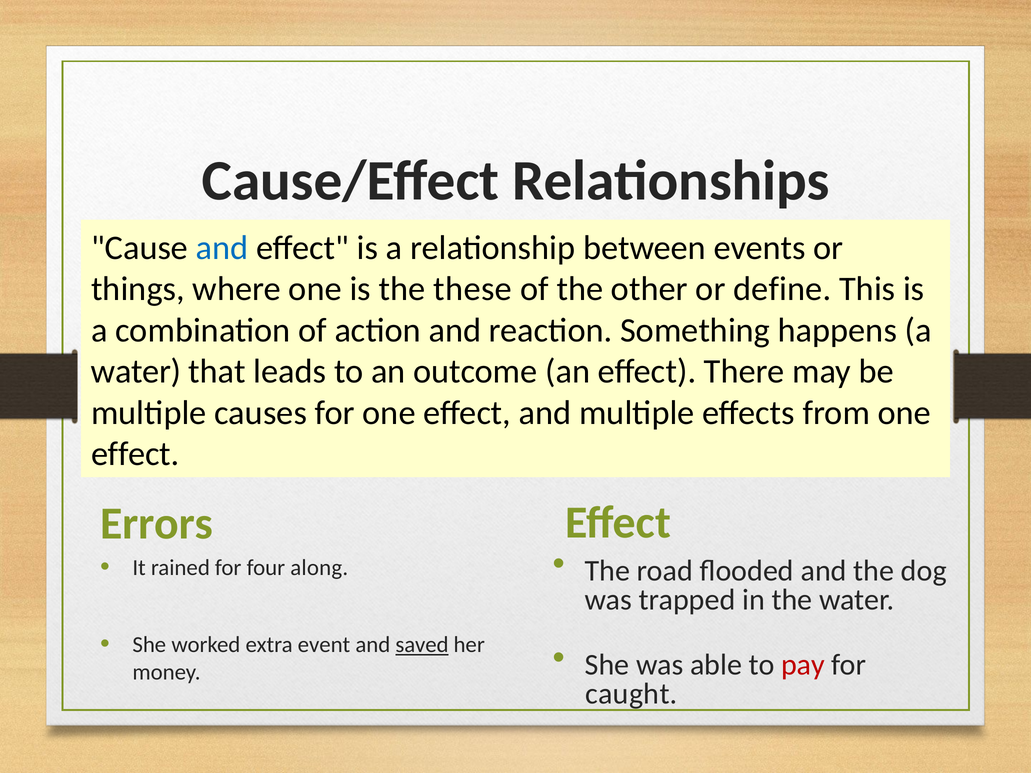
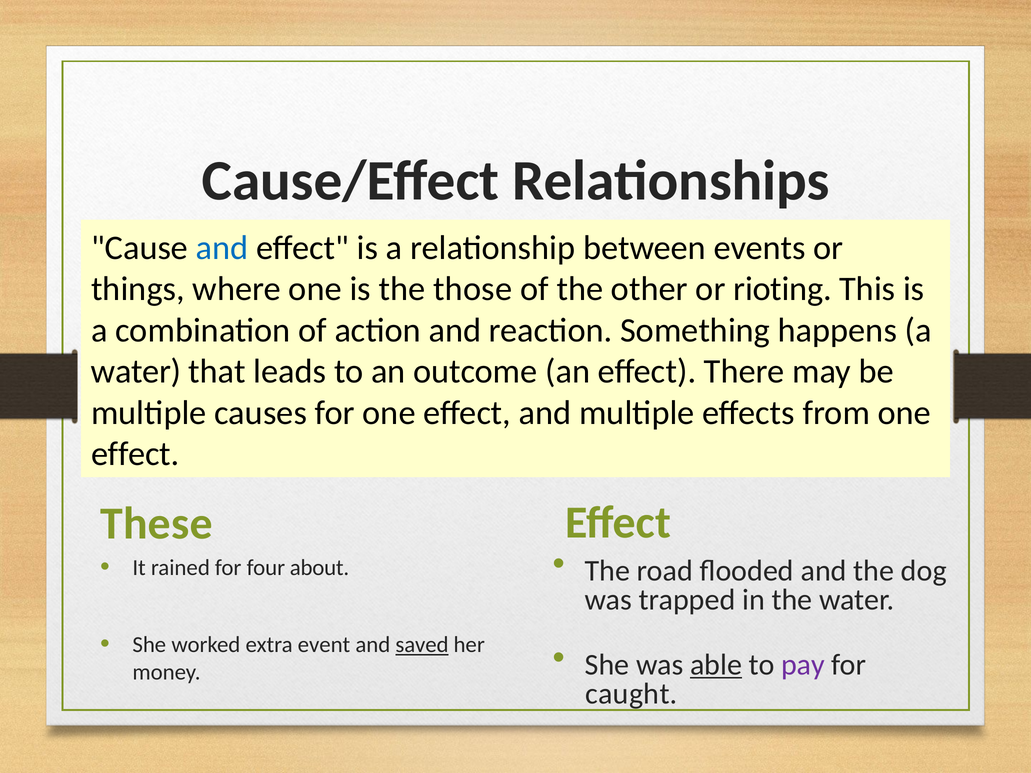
these: these -> those (473, 289)
define: define -> rioting (782, 289)
Errors: Errors -> These (156, 524)
along: along -> about (319, 568)
able underline: none -> present (716, 665)
pay colour: red -> purple (803, 665)
